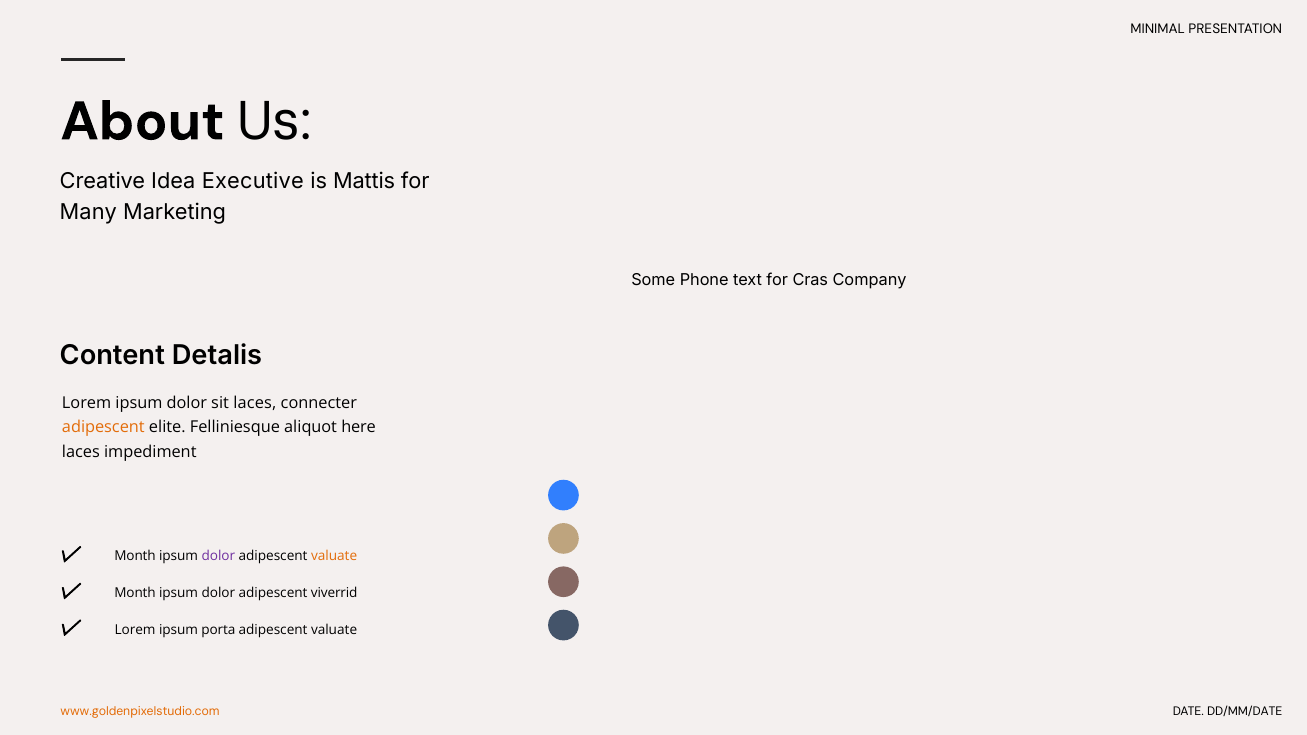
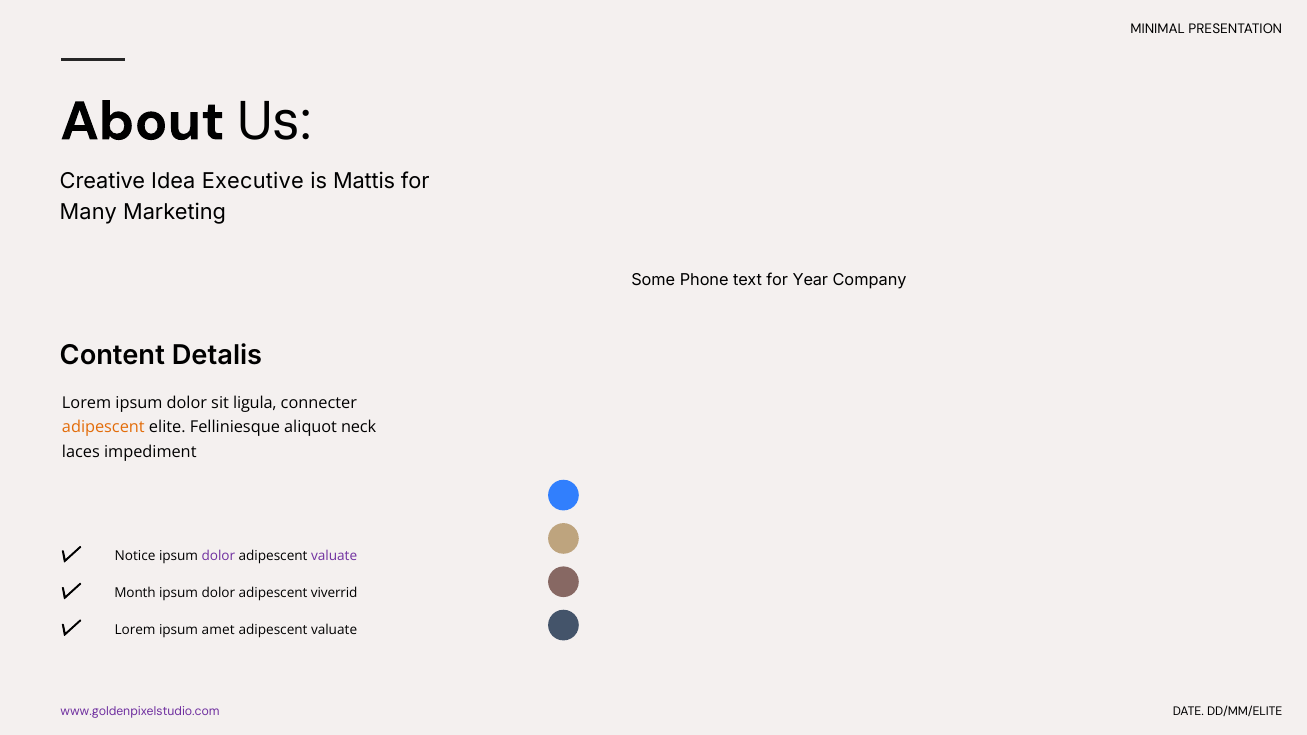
Cras: Cras -> Year (810, 280)
sit laces: laces -> ligula (255, 403)
here: here -> neck (359, 427)
Month: Month -> Notice (135, 557)
valuate colour: orange -> purple (334, 557)
porta: porta -> amet (218, 630)
www.goldenpixelstudio.com colour: orange -> purple (140, 711)
DD/MM/DATE: DD/MM/DATE -> DD/MM/ELITE (1245, 711)
